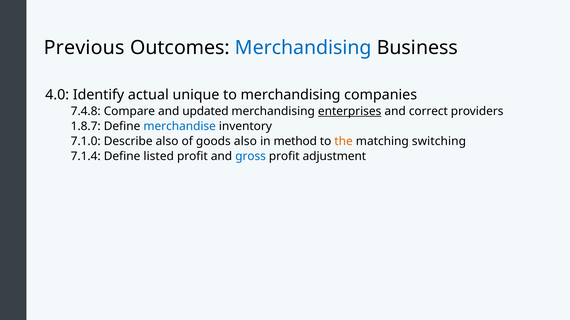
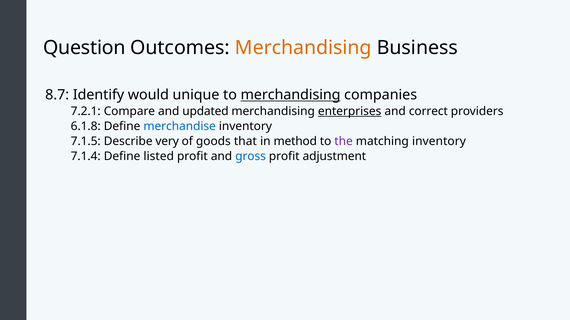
Previous: Previous -> Question (84, 48)
Merchandising colour: blue -> orange (303, 48)
4.0: 4.0 -> 8.7 (57, 95)
actual: actual -> would (148, 95)
merchandising underline: none -> present (291, 95)
7.4.8: 7.4.8 -> 7.2.1 (86, 111)
1.8.7: 1.8.7 -> 6.1.8 (86, 126)
7.1.0: 7.1.0 -> 7.1.5 (86, 142)
Describe also: also -> very (167, 142)
goods also: also -> that (245, 142)
the colour: orange -> purple (344, 142)
matching switching: switching -> inventory (439, 142)
